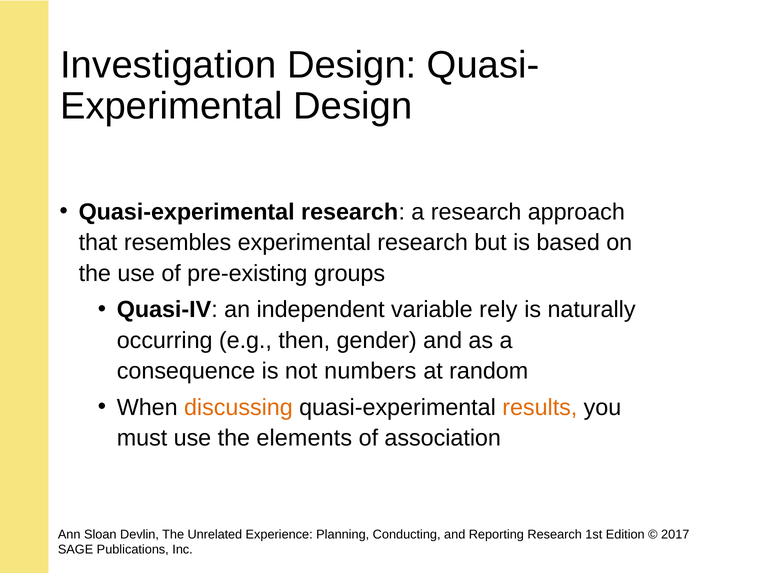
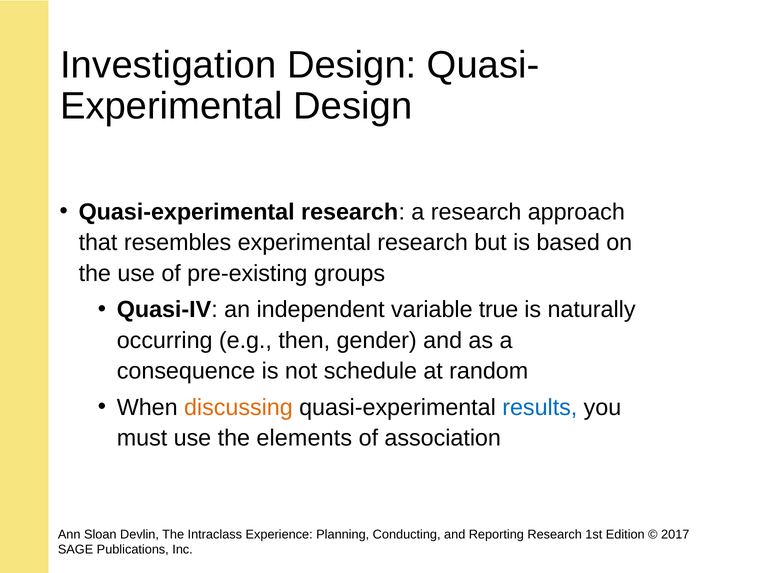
rely: rely -> true (499, 310)
numbers: numbers -> schedule (370, 371)
results colour: orange -> blue (540, 407)
Unrelated: Unrelated -> Intraclass (215, 534)
